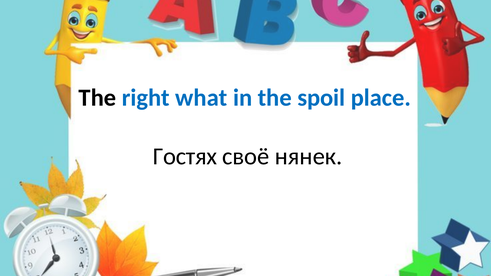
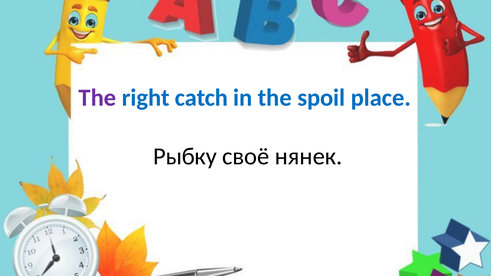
The colour: black -> purple (97, 98)
what: what -> catch (201, 98)
Гостях: Гостях -> Рыбку (185, 157)
